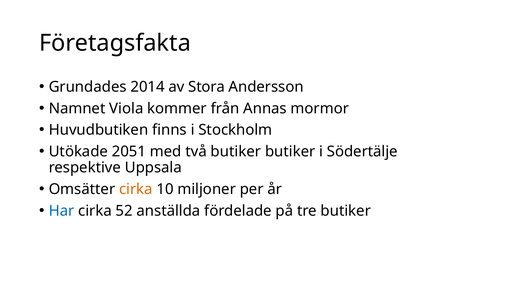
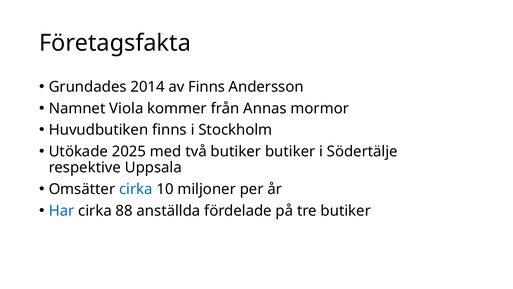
av Stora: Stora -> Finns (207, 87)
2051: 2051 -> 2025 (129, 151)
cirka colour: orange -> blue (136, 189)
52: 52 -> 88 (124, 210)
